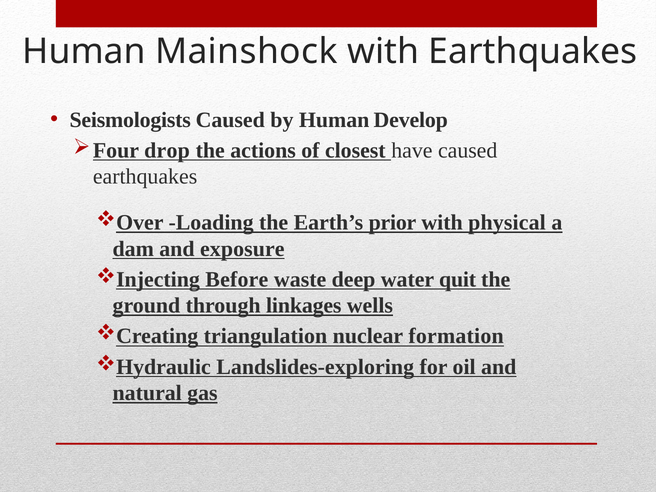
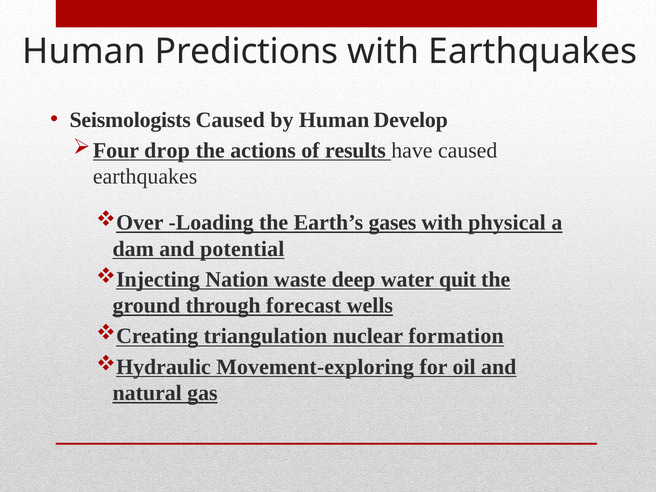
Mainshock: Mainshock -> Predictions (247, 52)
closest: closest -> results (355, 150)
prior: prior -> gases (392, 223)
exposure: exposure -> potential (242, 249)
Before: Before -> Nation (237, 279)
linkages: linkages -> forecast (304, 306)
Landslides-exploring: Landslides-exploring -> Movement-exploring (315, 367)
